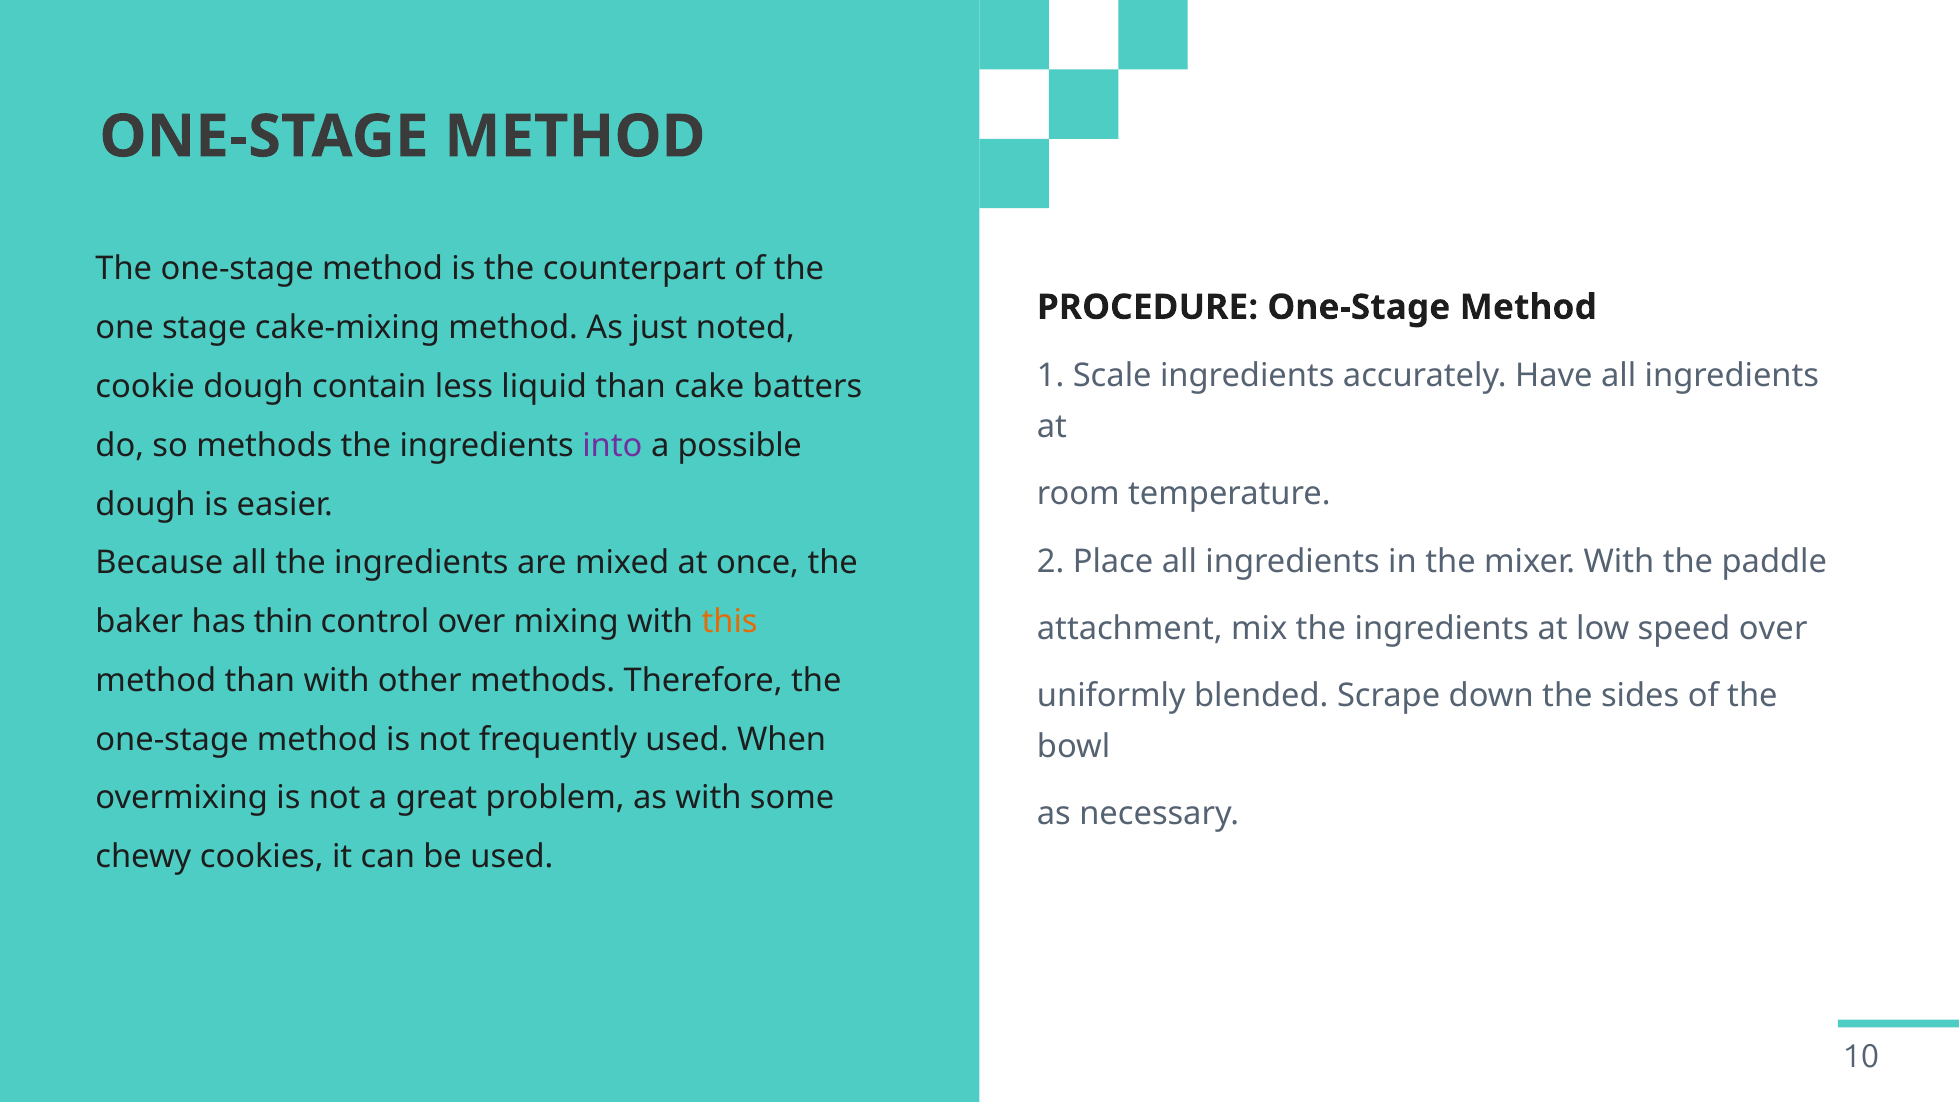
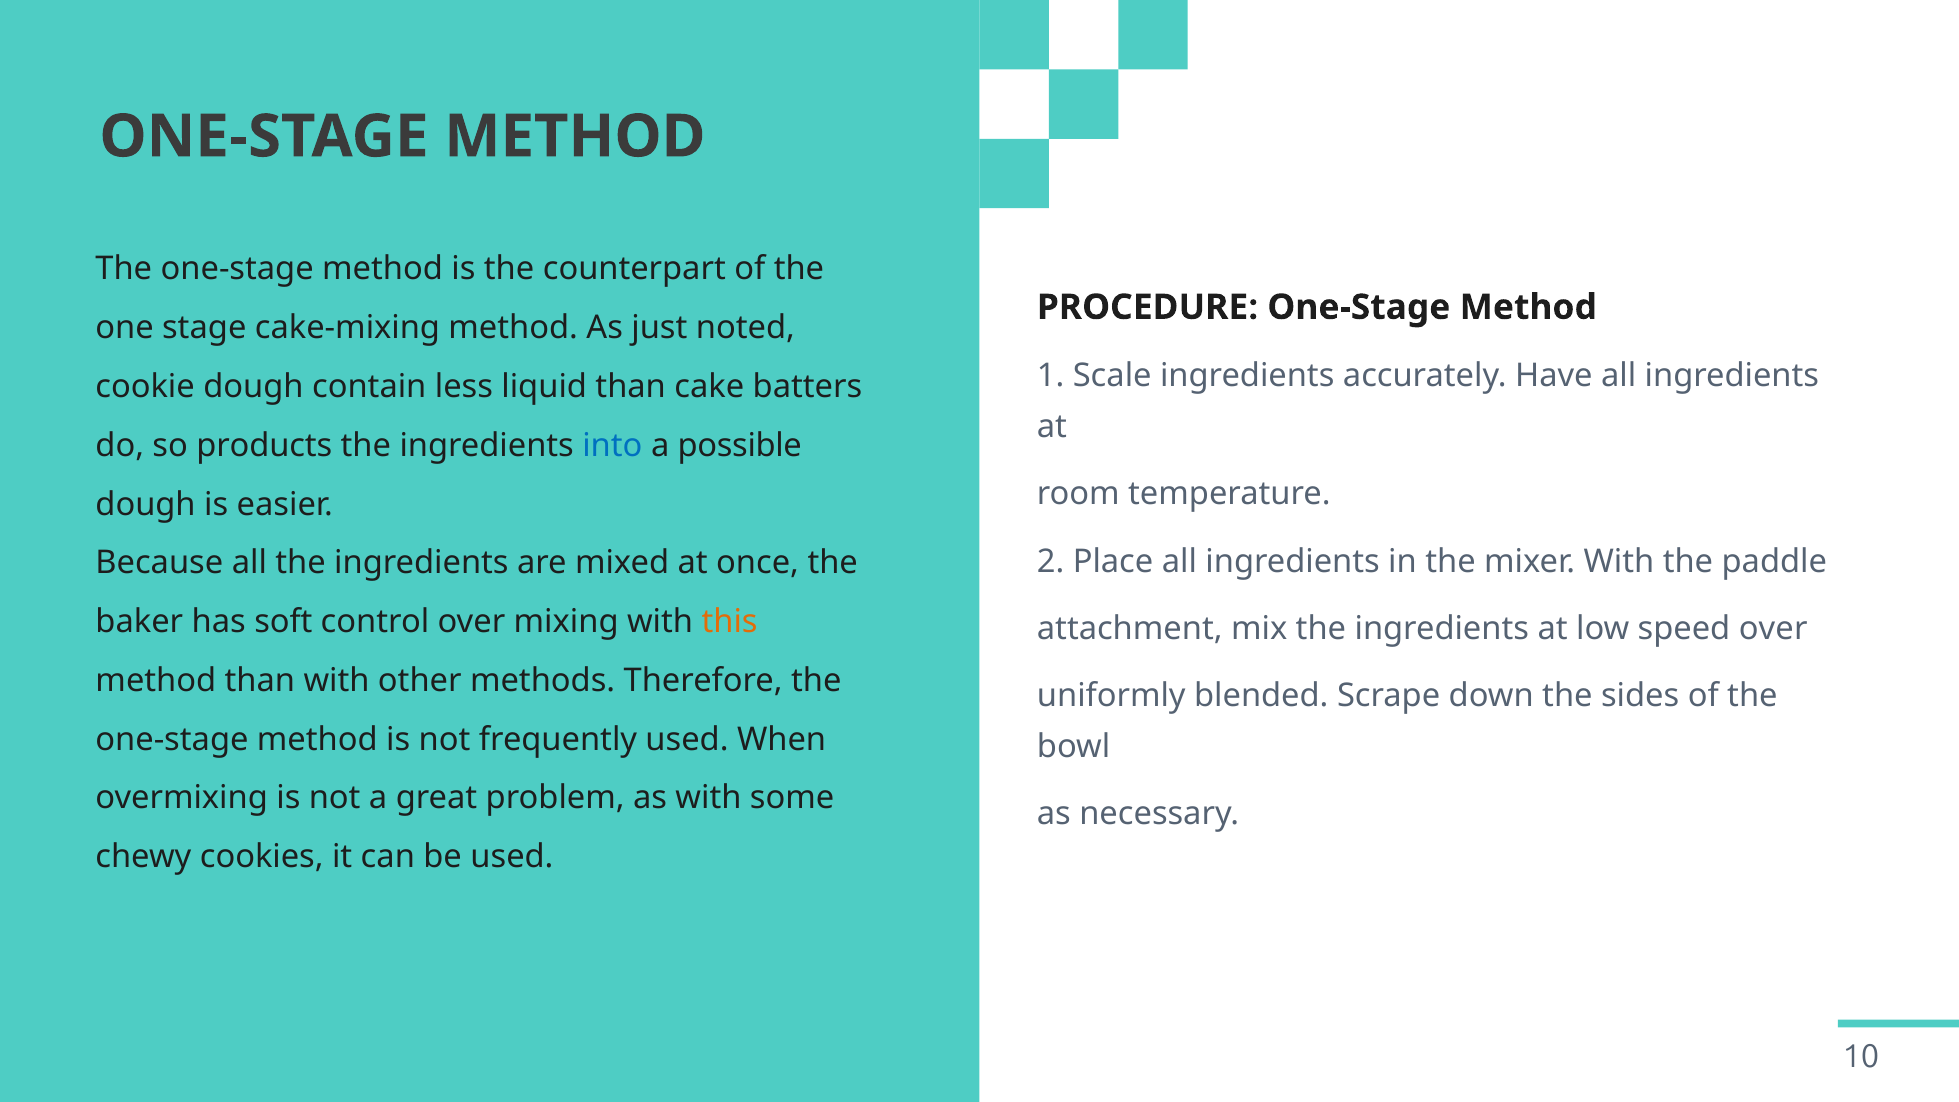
so methods: methods -> products (264, 445)
into colour: purple -> blue (612, 445)
thin: thin -> soft (283, 622)
